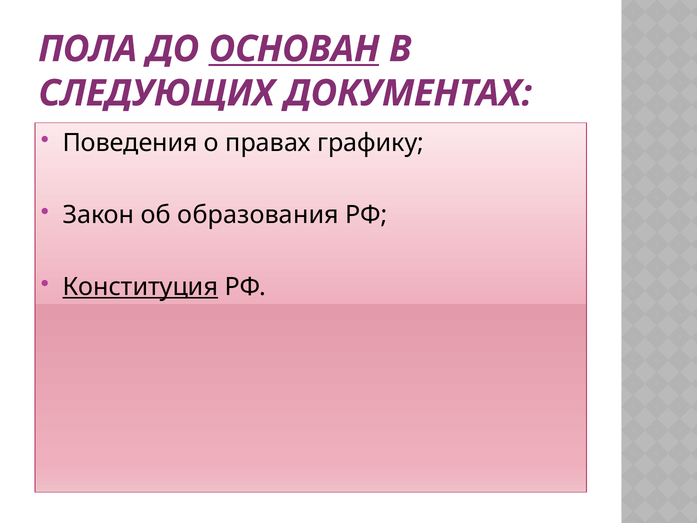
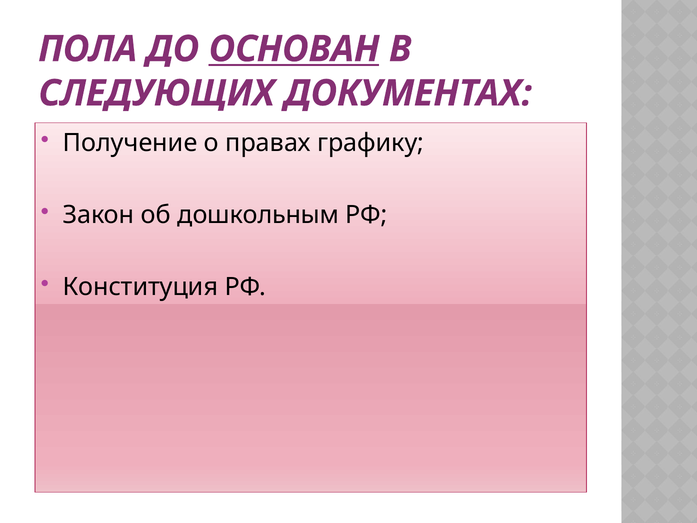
Поведения: Поведения -> Получение (130, 143)
образования: образования -> дошкольным (258, 215)
Конституция underline: present -> none (140, 287)
